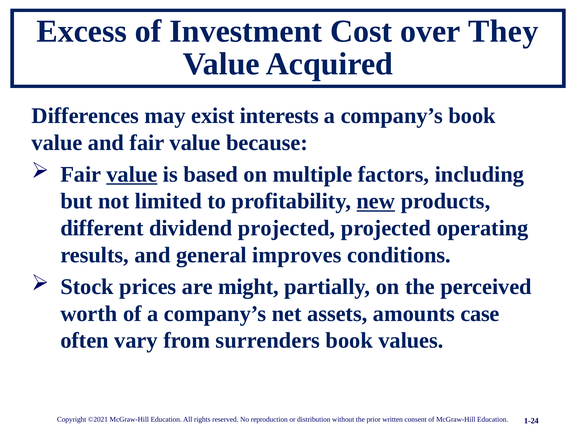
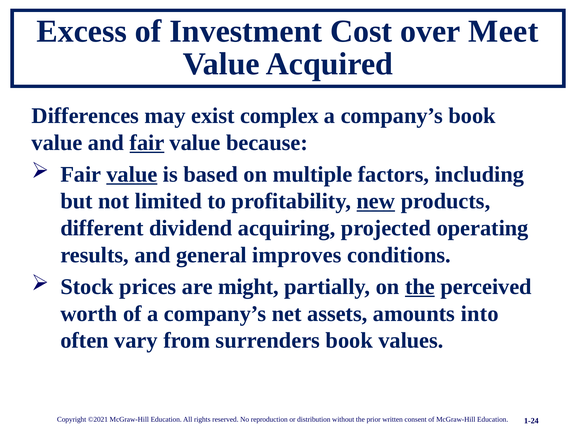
They: They -> Meet (503, 31)
interests: interests -> complex (279, 116)
fair underline: none -> present (147, 143)
dividend projected: projected -> acquiring (287, 228)
the underline: none -> present (420, 287)
case: case -> into (480, 314)
